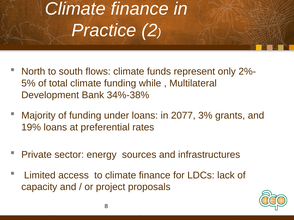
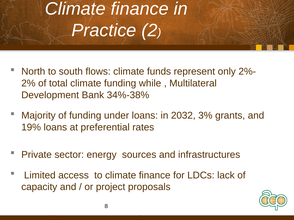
5%: 5% -> 2% (28, 83)
2077: 2077 -> 2032 (183, 116)
